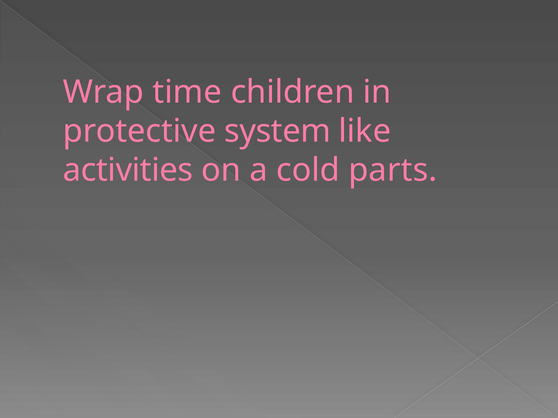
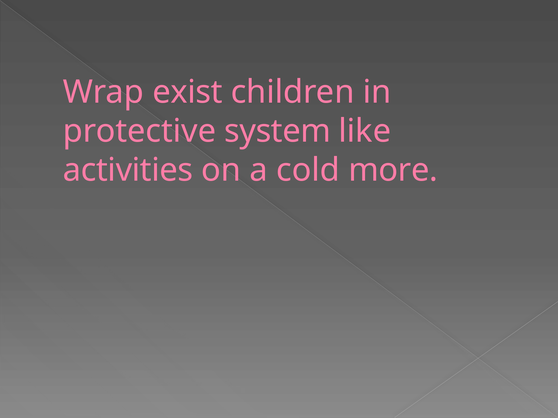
time: time -> exist (187, 92)
parts: parts -> more (393, 170)
